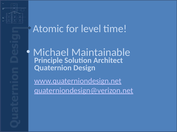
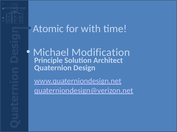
level: level -> with (91, 29)
Maintainable: Maintainable -> Modification (101, 53)
